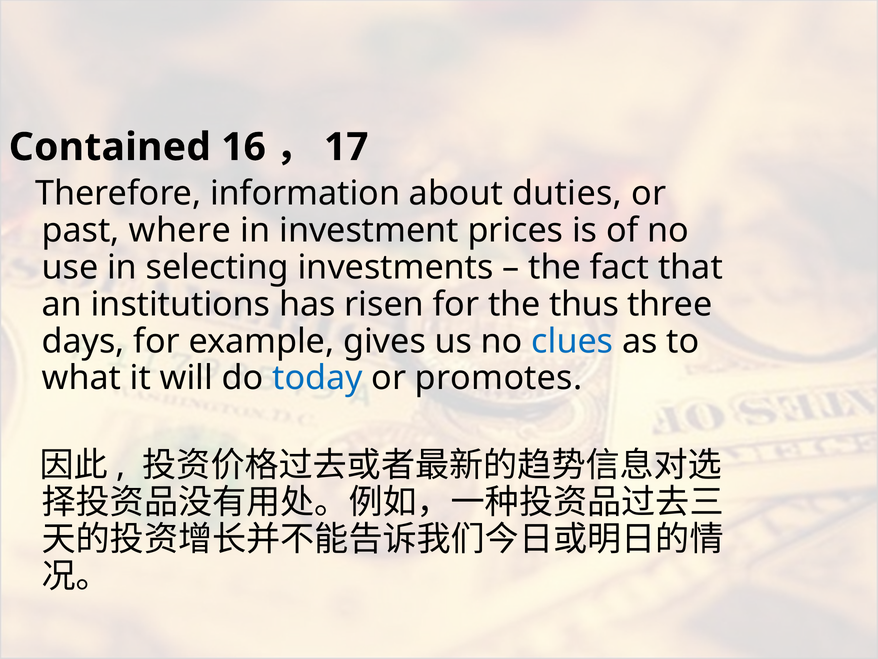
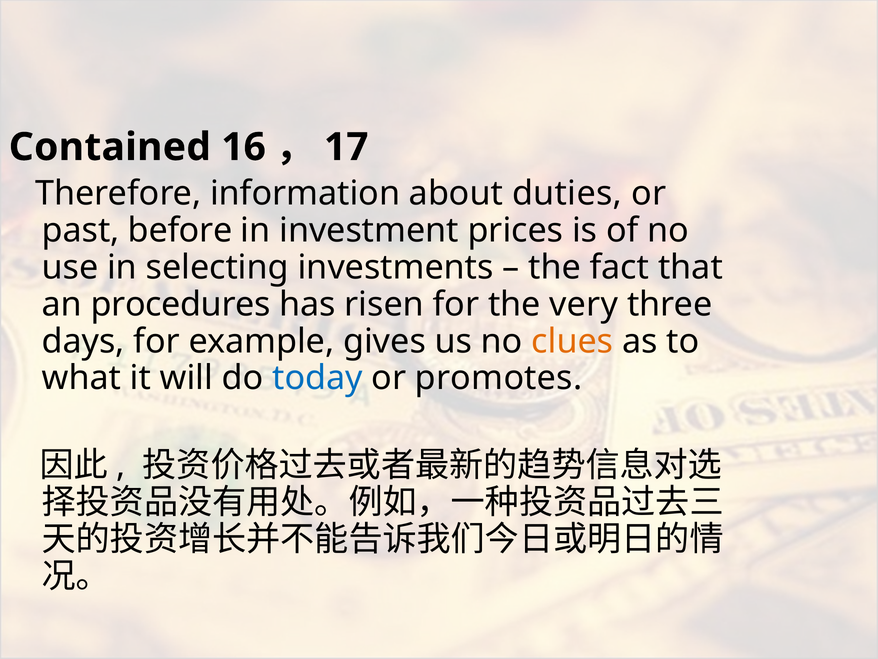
where: where -> before (180, 230)
institutions: institutions -> procedures (181, 304)
thus: thus -> very (584, 304)
clues colour: blue -> orange (572, 341)
